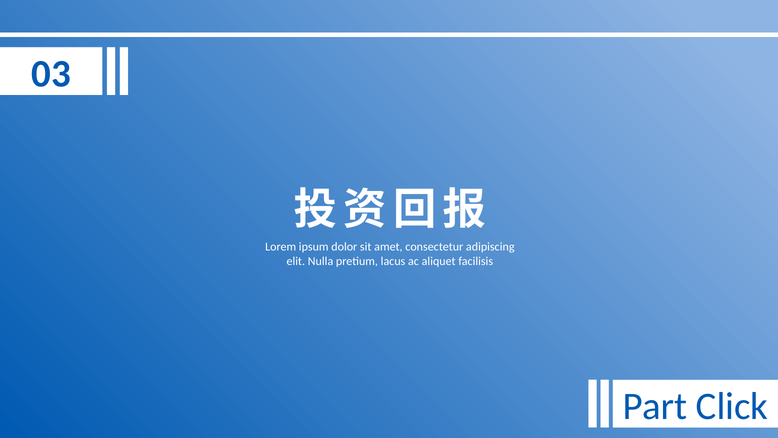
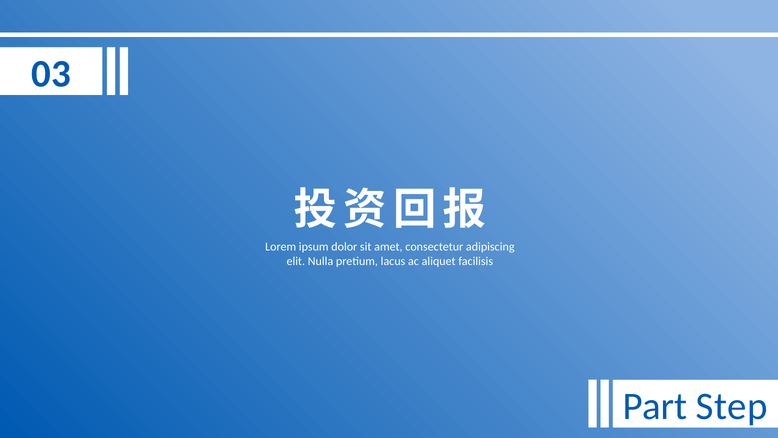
Click: Click -> Step (732, 406)
